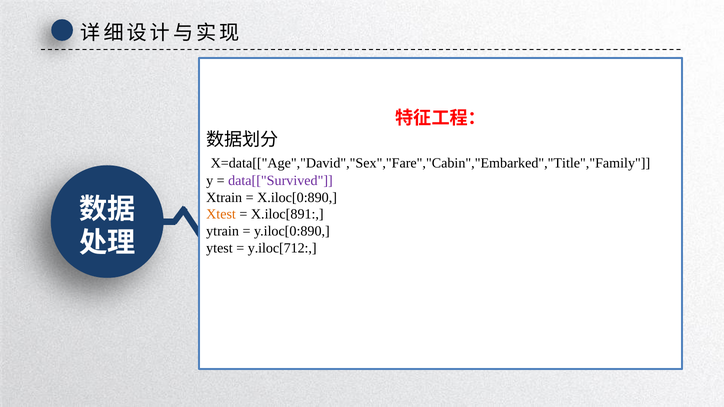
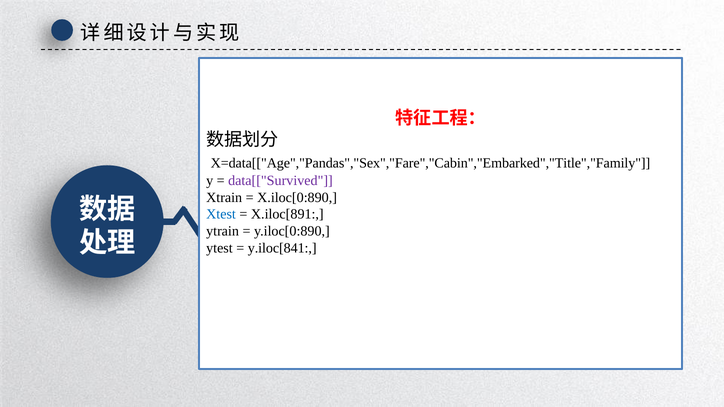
X=data[["Age","David","Sex","Fare","Cabin","Embarked","Title","Family: X=data[["Age","David","Sex","Fare","Cabin","Embarked","Title","Family -> X=data[["Age","Pandas","Sex","Fare","Cabin","Embarked","Title","Family (430, 163)
Xtest colour: orange -> blue (221, 214)
y.iloc[712: y.iloc[712 -> y.iloc[841 (282, 248)
